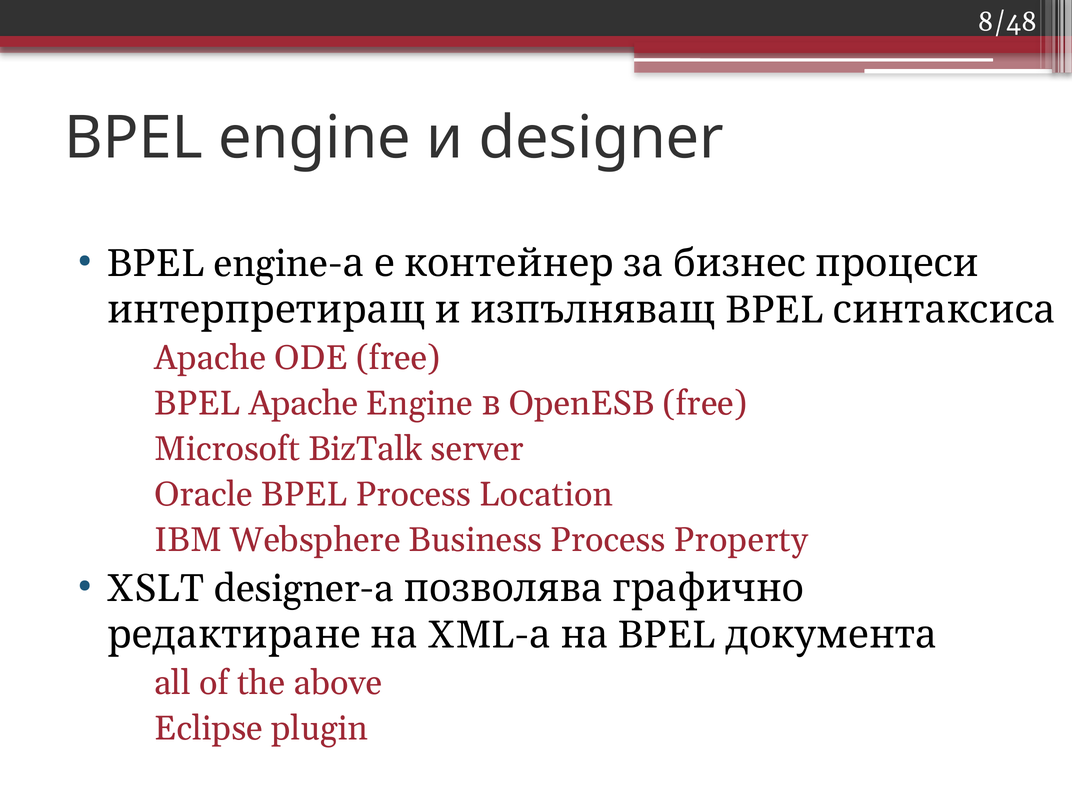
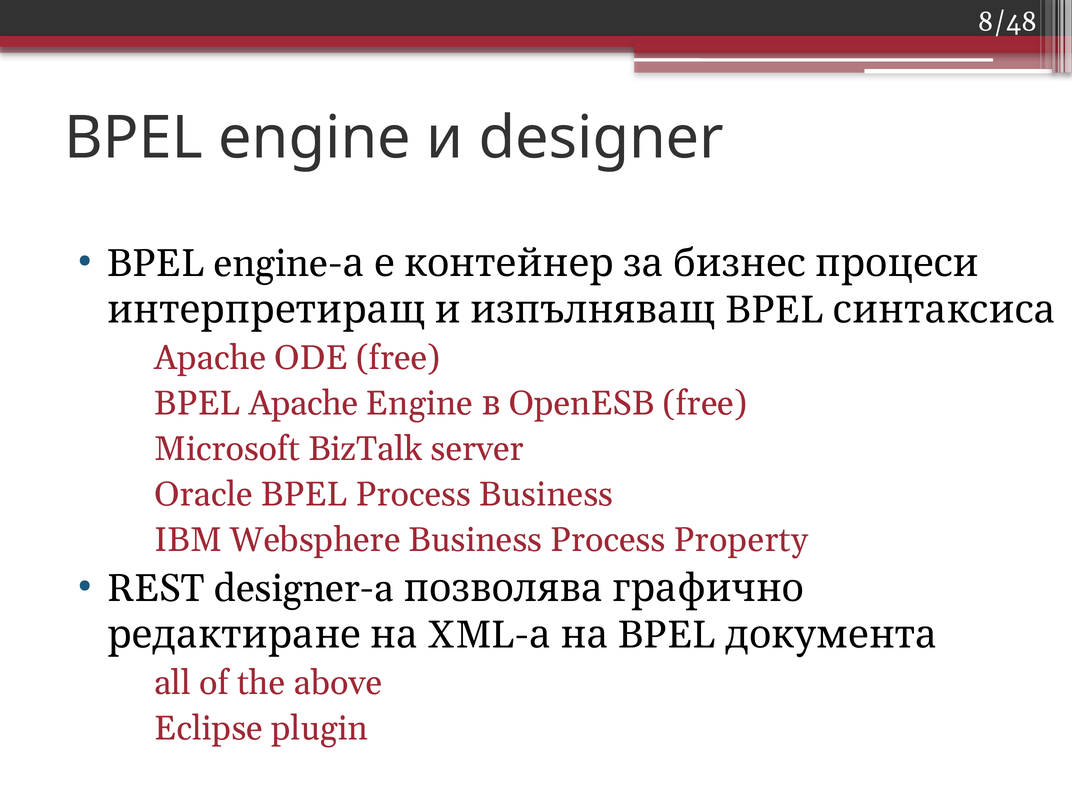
Process Location: Location -> Business (546, 494)
XSLT: XSLT -> REST (156, 588)
